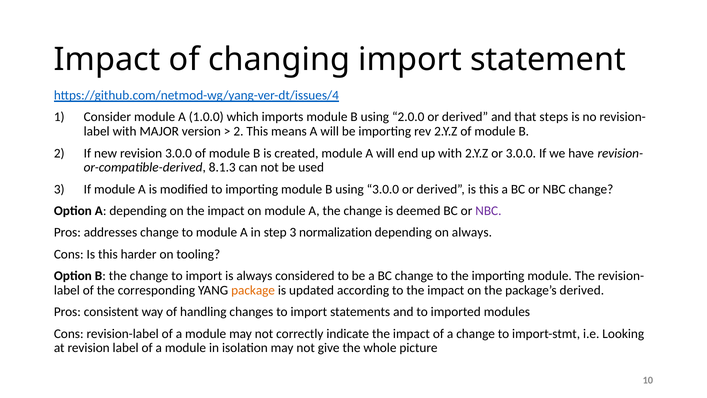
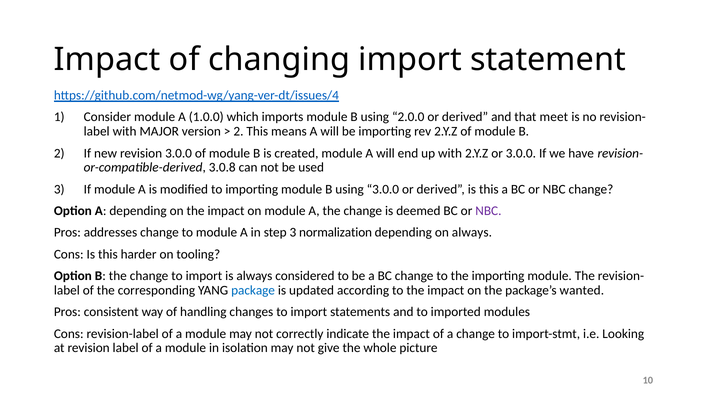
steps: steps -> meet (554, 117)
8.1.3: 8.1.3 -> 3.0.8 (222, 167)
package colour: orange -> blue (253, 290)
package’s derived: derived -> wanted (582, 290)
